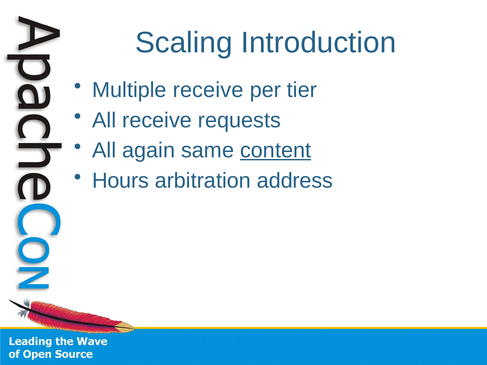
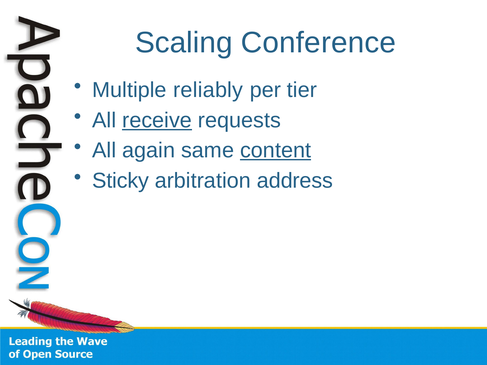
Introduction: Introduction -> Conference (318, 43)
Multiple receive: receive -> reliably (208, 90)
receive underline: none -> present (157, 120)
Hours: Hours -> Sticky (120, 181)
